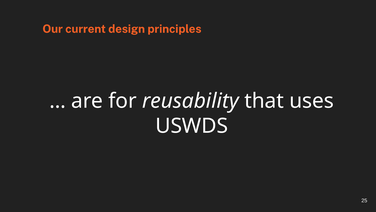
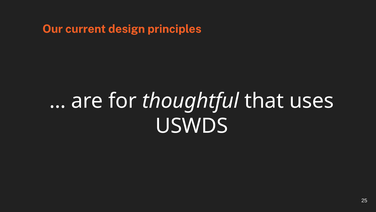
reusability: reusability -> thoughtful (191, 101)
